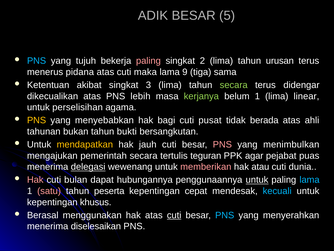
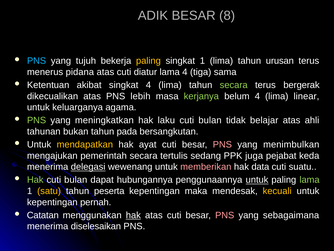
5: 5 -> 8 (227, 16)
paling colour: pink -> yellow (148, 61)
singkat 2: 2 -> 1 (202, 61)
maka: maka -> diatur (145, 72)
lama 9: 9 -> 4 (185, 72)
singkat 3: 3 -> 4 (148, 85)
didengar: didengar -> bergerak (302, 85)
belum 1: 1 -> 4 (257, 96)
perselisihan: perselisihan -> keluarganya (78, 107)
PNS colour: yellow -> light green (37, 120)
menyebabkan: menyebabkan -> meningkatkan (104, 120)
bagi: bagi -> laku (166, 120)
pusat: pusat -> bulan (210, 120)
berada: berada -> belajar (264, 120)
bukti: bukti -> pada (127, 131)
jauh: jauh -> ayat (148, 144)
teguran: teguran -> sedang (206, 155)
agar: agar -> juga (254, 155)
puas: puas -> keda (309, 155)
atau: atau -> data (260, 167)
dunia: dunia -> suatu (303, 167)
Hak colour: pink -> light green (35, 180)
lama colour: light blue -> light green (310, 180)
satu colour: pink -> yellow (49, 191)
cepat: cepat -> maka (196, 191)
kecuali colour: light blue -> yellow (277, 191)
khusus: khusus -> pernah (96, 202)
Berasal: Berasal -> Catatan (43, 215)
hak underline: none -> present (133, 215)
cuti underline: present -> none (174, 215)
PNS colour: light blue -> pink (225, 215)
menyerahkan: menyerahkan -> sebagaimana (291, 215)
